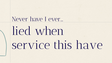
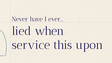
this have: have -> upon (89, 45)
